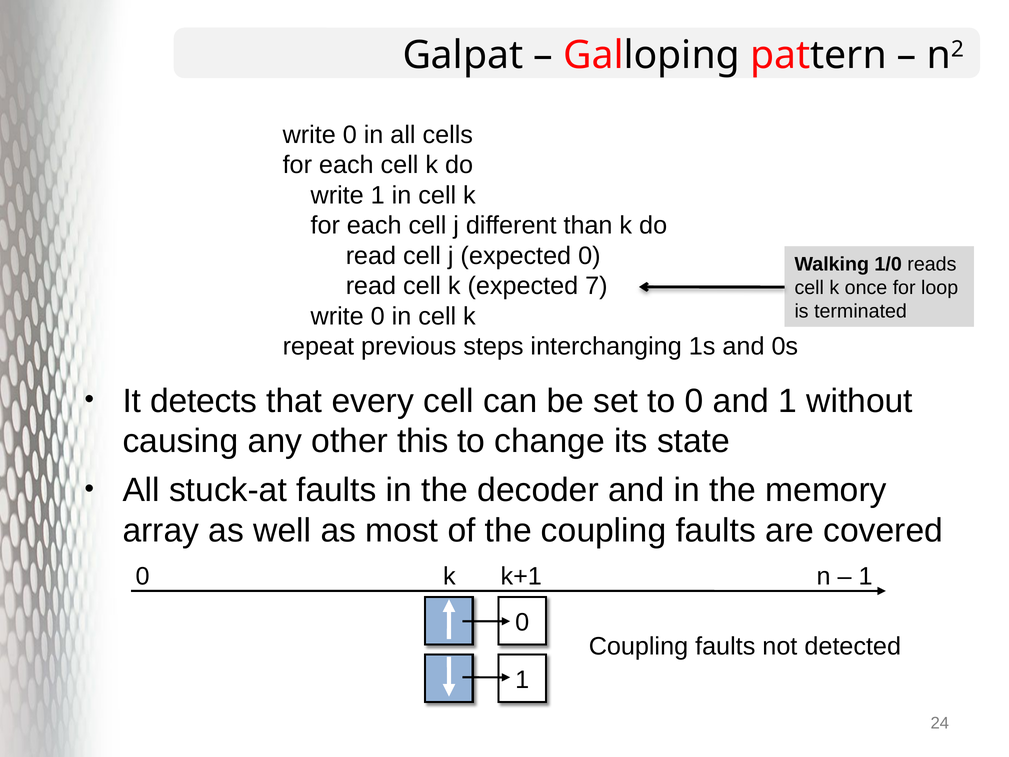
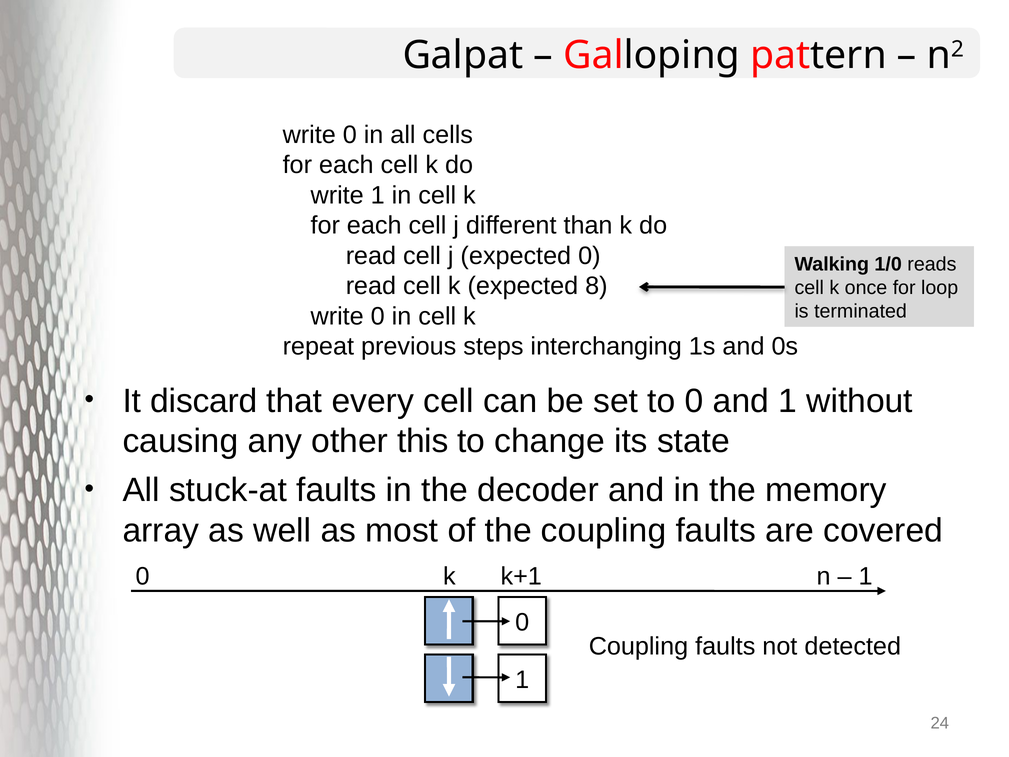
7: 7 -> 8 (596, 286)
detects: detects -> discard (204, 401)
